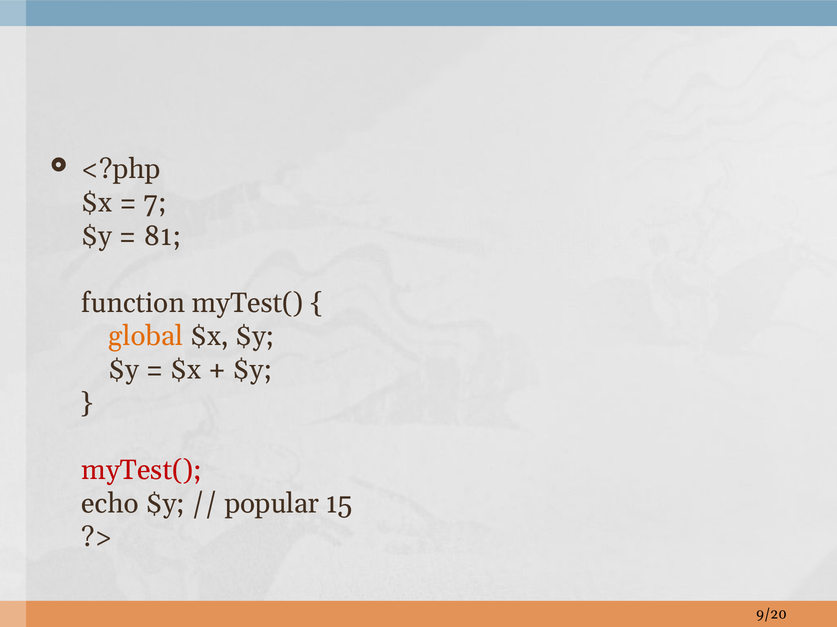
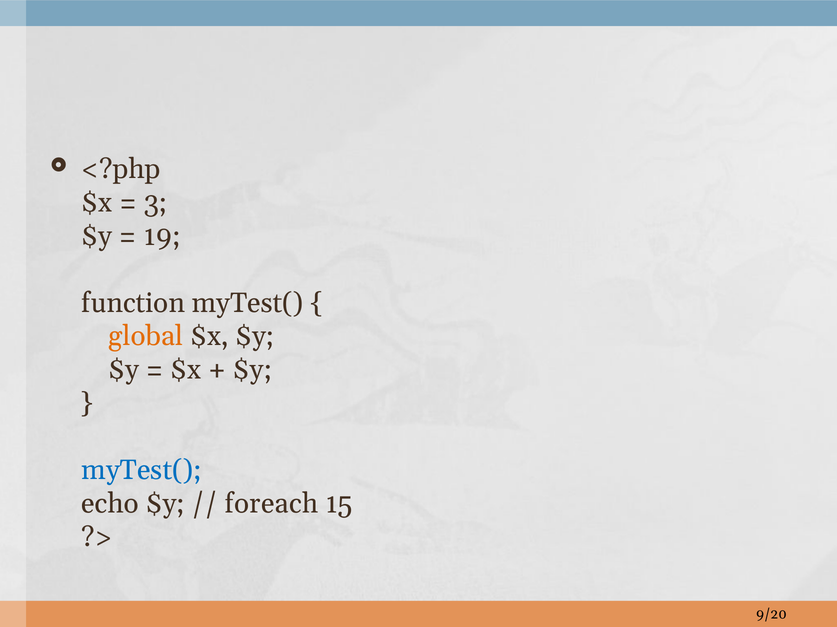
7: 7 -> 3 (156, 203)
81: 81 -> 19 (162, 236)
myTest( colour: red -> blue (142, 471)
popular: popular -> foreach (272, 504)
